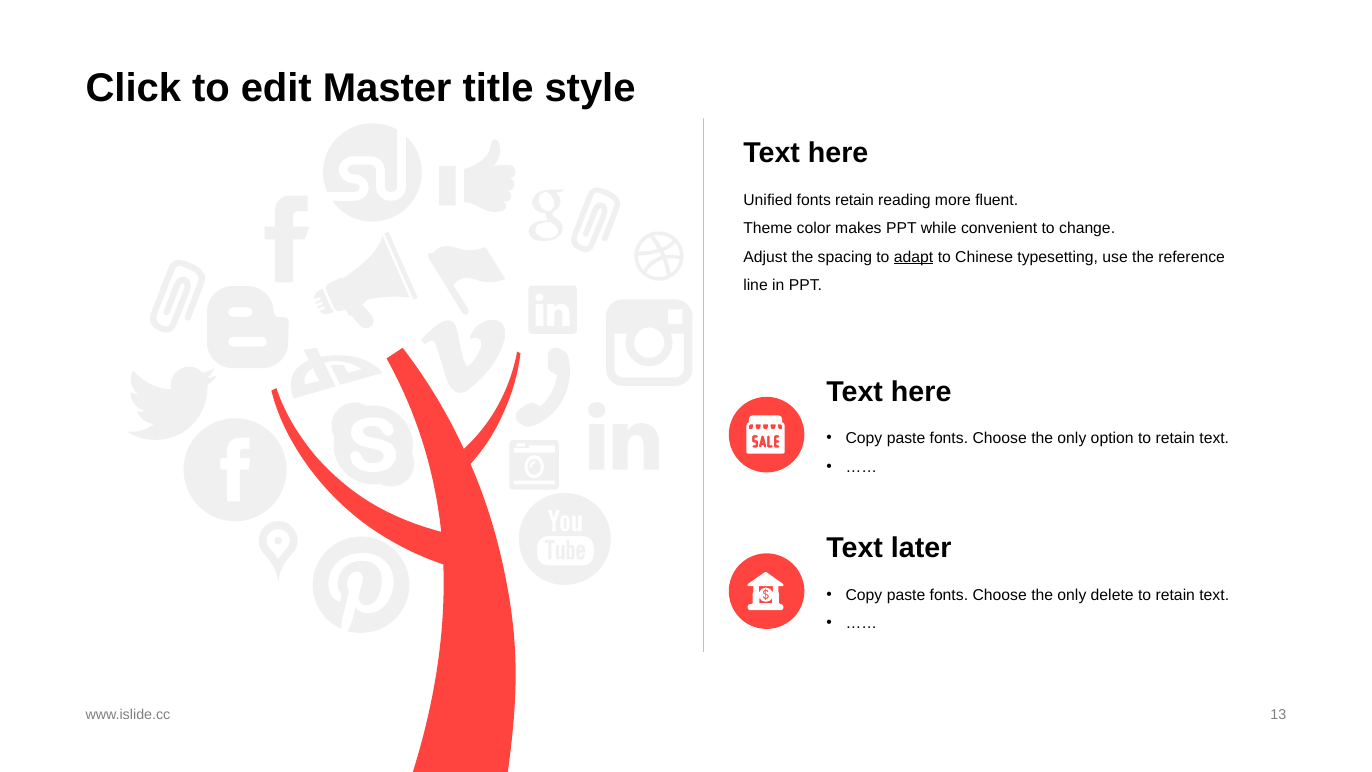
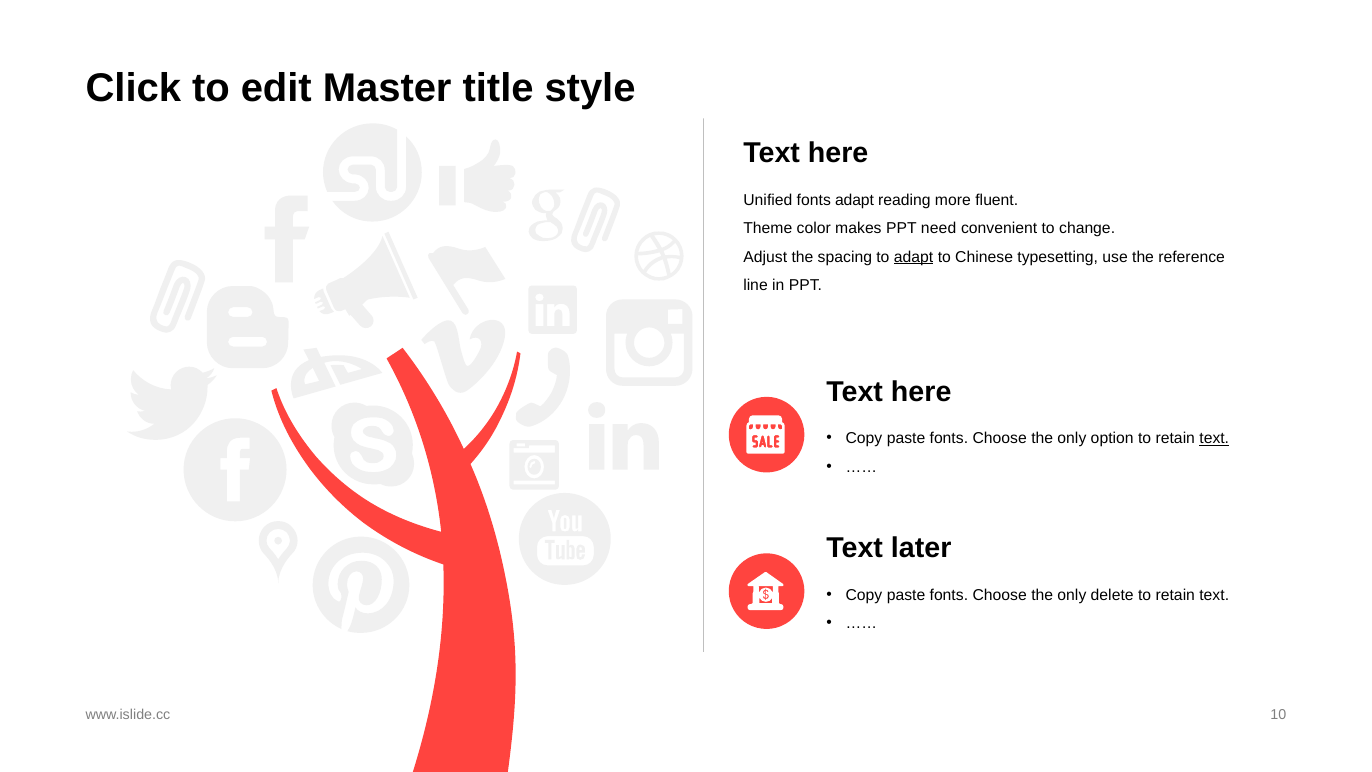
fonts retain: retain -> adapt (855, 200)
while: while -> need (939, 229)
text underline: none -> present (1214, 438)
13: 13 -> 10 (1278, 715)
